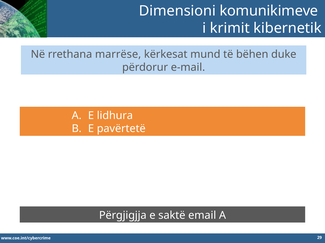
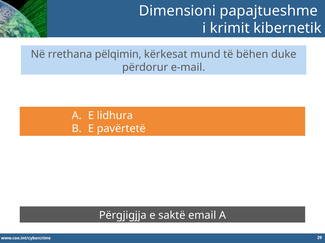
komunikimeve: komunikimeve -> papajtueshme (269, 11)
marrëse: marrëse -> pëlqimin (118, 54)
